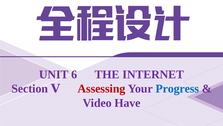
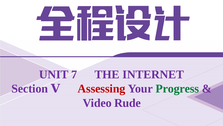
6: 6 -> 7 (74, 74)
Progress colour: blue -> green (177, 88)
Have: Have -> Rude (127, 103)
